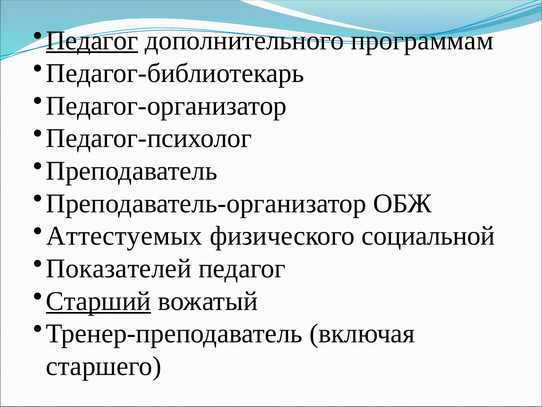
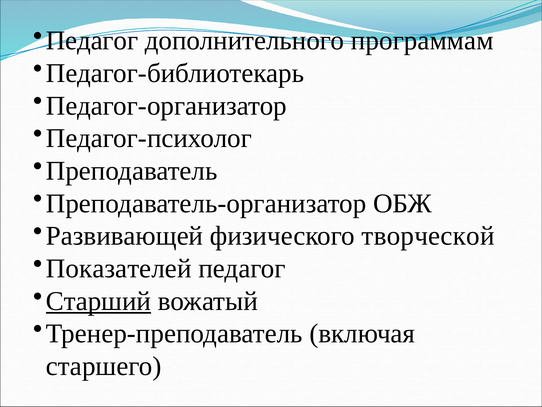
Педагог underline: present -> none (92, 41)
Аттестуемых: Аттестуемых -> Развивающей (125, 236)
социальной: социальной -> творческой (428, 236)
